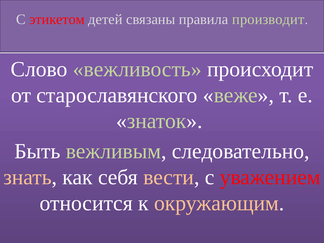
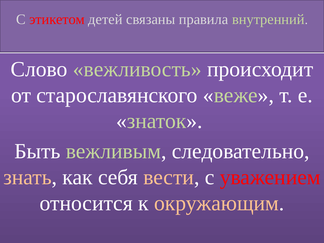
производит: производит -> внутренний (268, 19)
